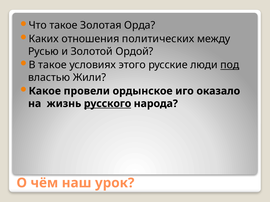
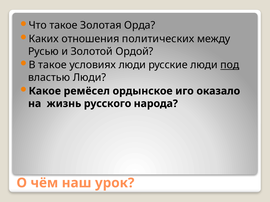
условиях этого: этого -> люди (132, 65)
властью Жили: Жили -> Люди (89, 78)
провели: провели -> ремёсел (87, 91)
русского underline: present -> none (108, 104)
